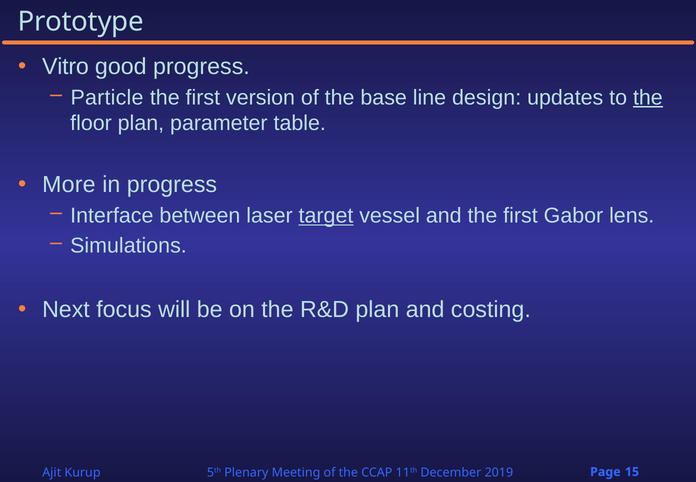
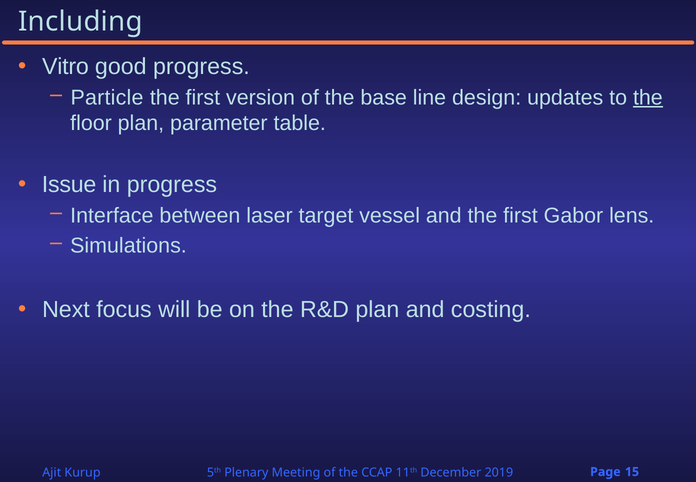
Prototype: Prototype -> Including (80, 22)
More: More -> Issue (69, 185)
target underline: present -> none (326, 216)
